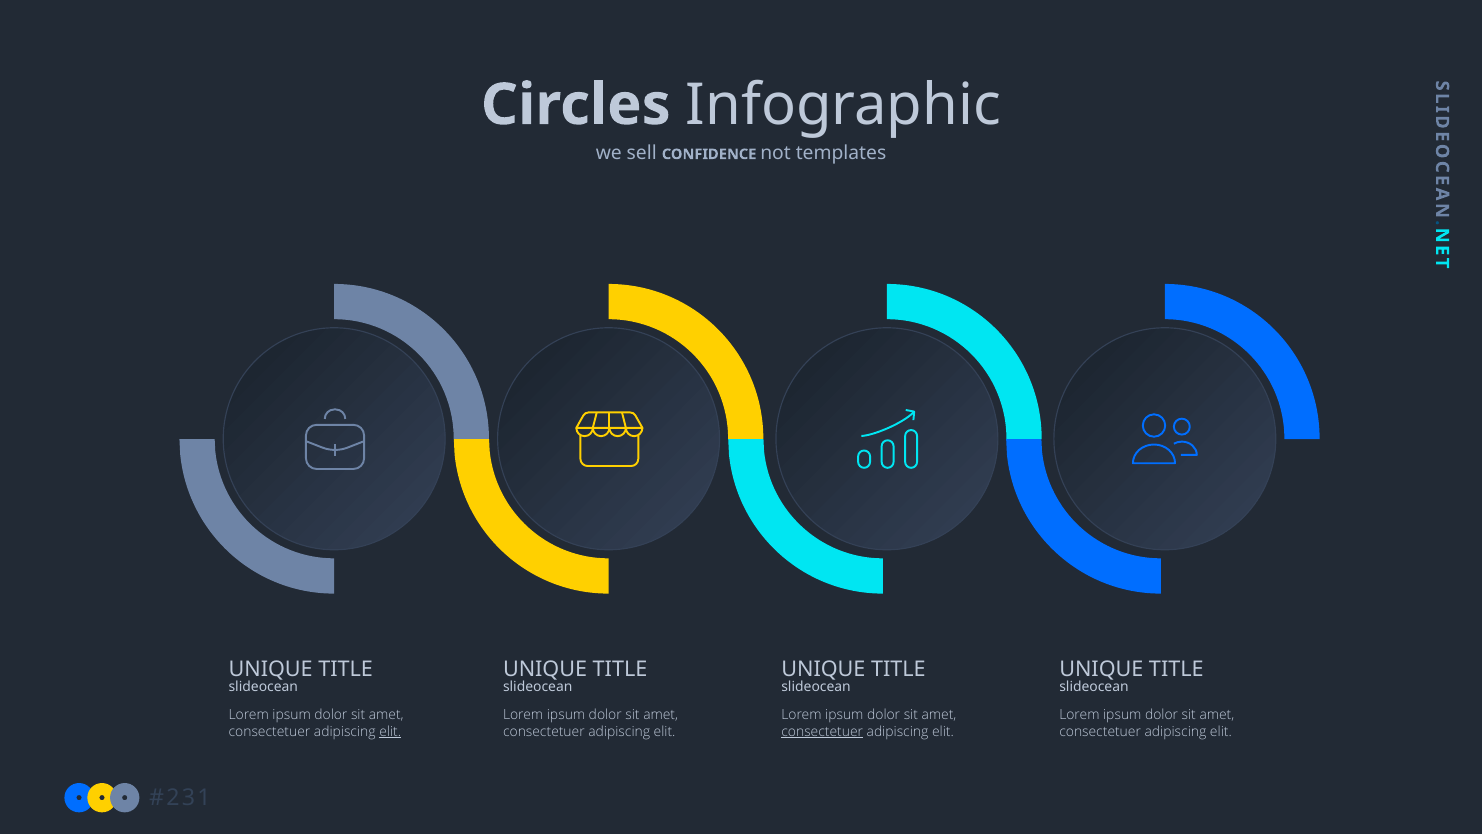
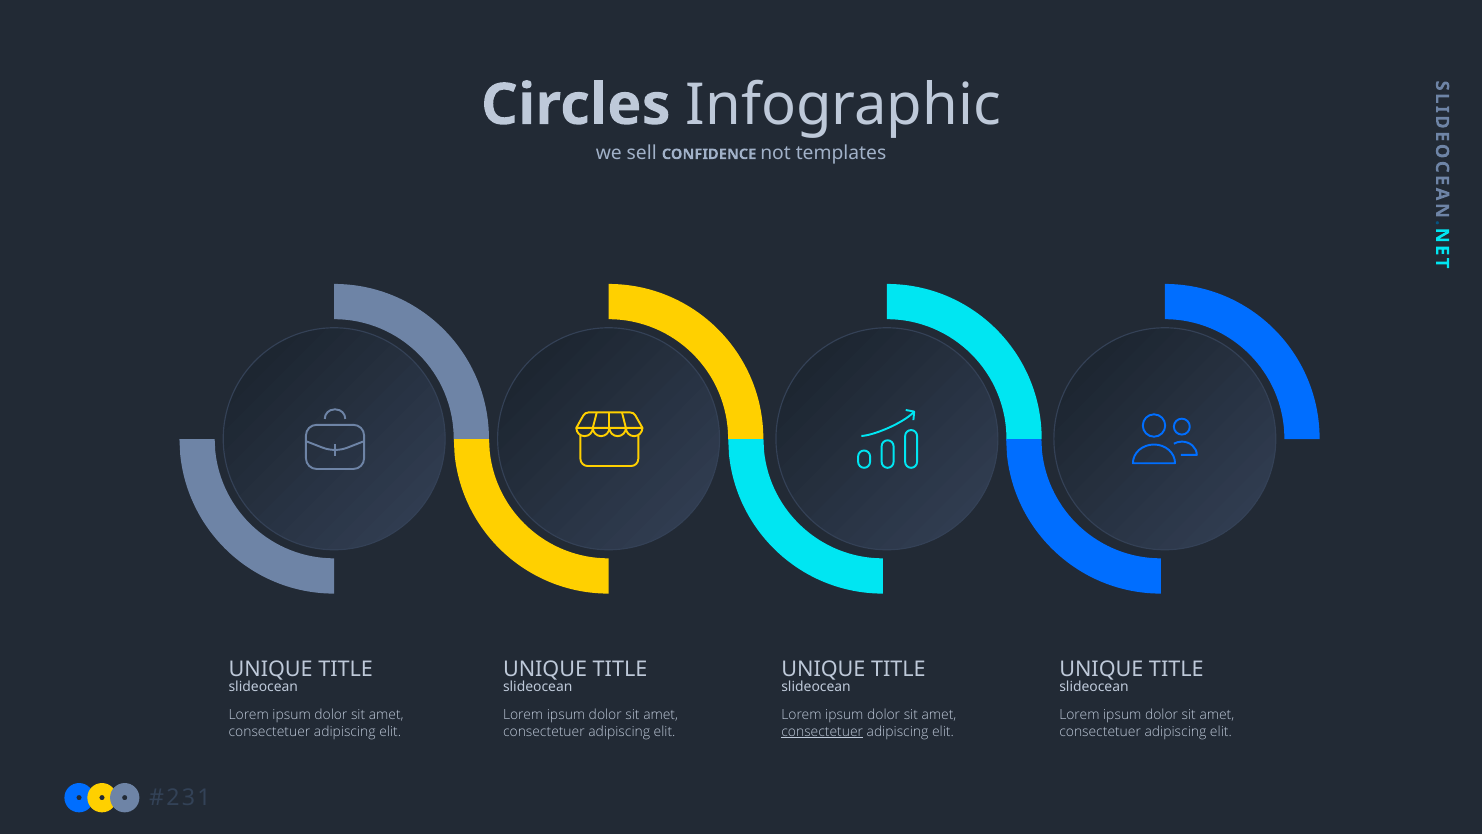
elit underline: present -> none (390, 732)
